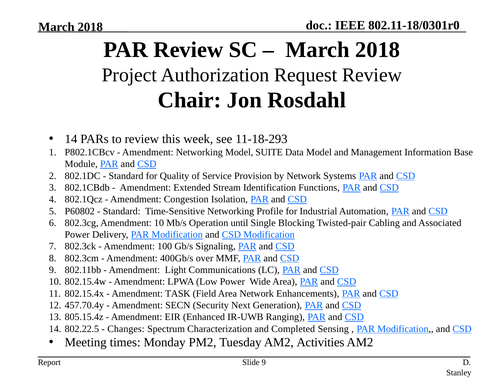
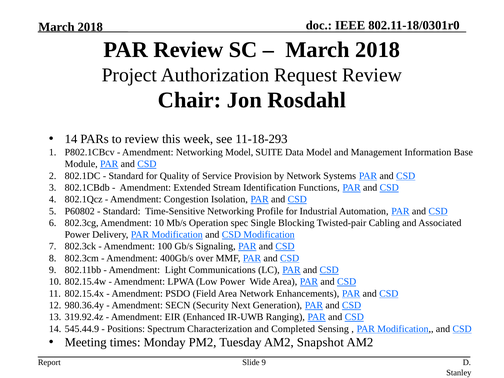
until: until -> spec (239, 223)
TASK: TASK -> PSDO (178, 293)
457.70.4y: 457.70.4y -> 980.36.4y (84, 305)
805.15.4z: 805.15.4z -> 319.92.4z (84, 317)
802.22.5: 802.22.5 -> 545.44.9 (82, 329)
Changes: Changes -> Positions (126, 329)
Activities: Activities -> Snapshot (320, 342)
